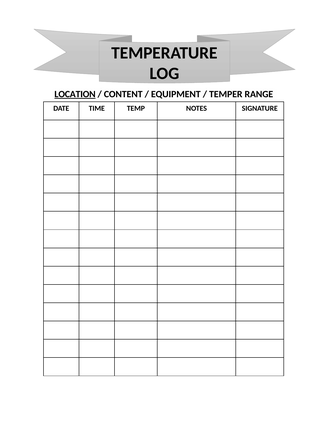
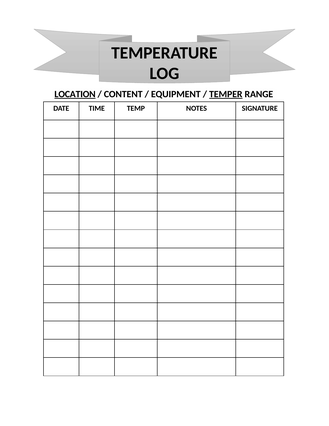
TEMPER underline: none -> present (226, 94)
